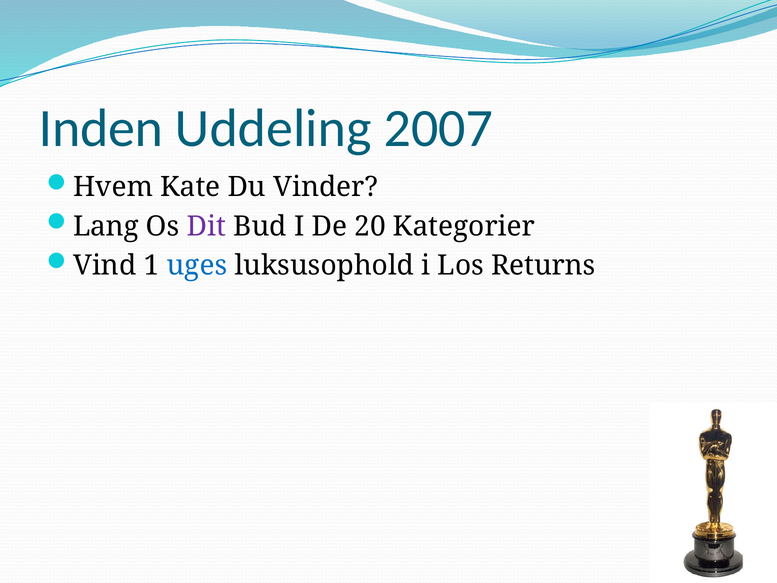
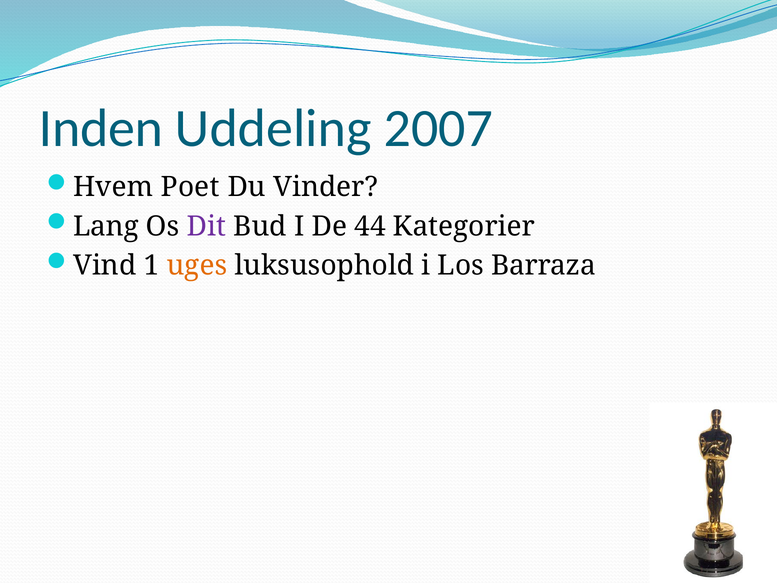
Kate: Kate -> Poet (190, 187)
20: 20 -> 44 (370, 226)
uges colour: blue -> orange (197, 266)
Returns: Returns -> Barraza (543, 266)
